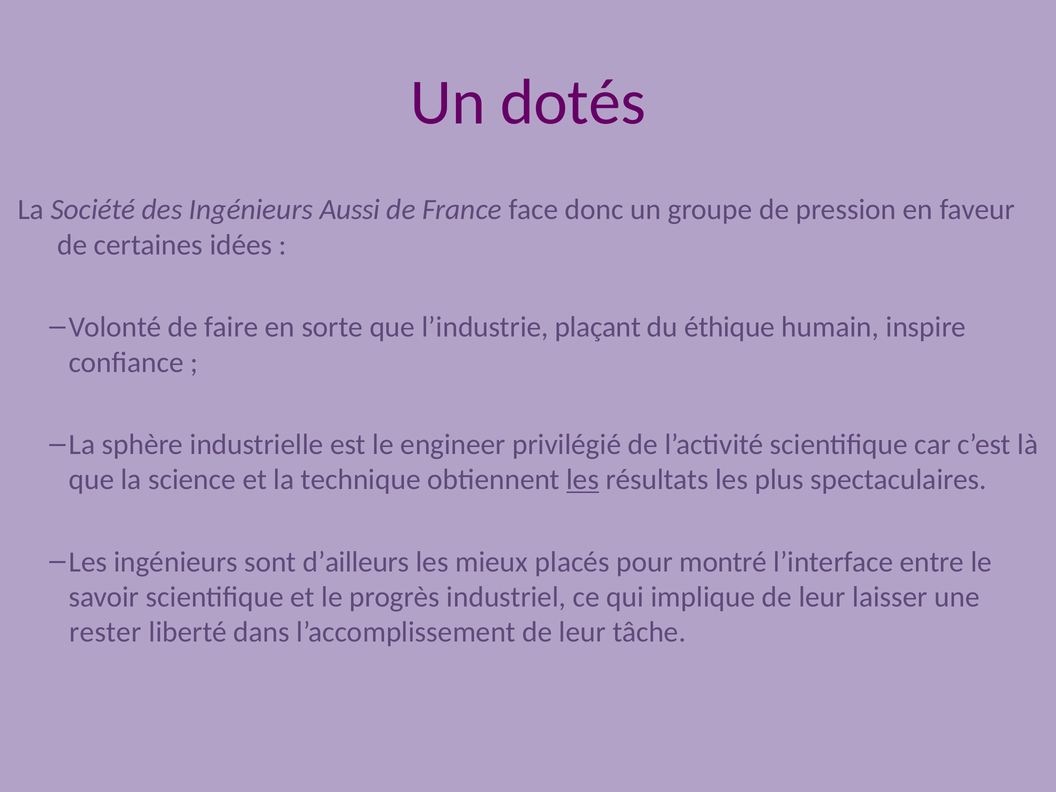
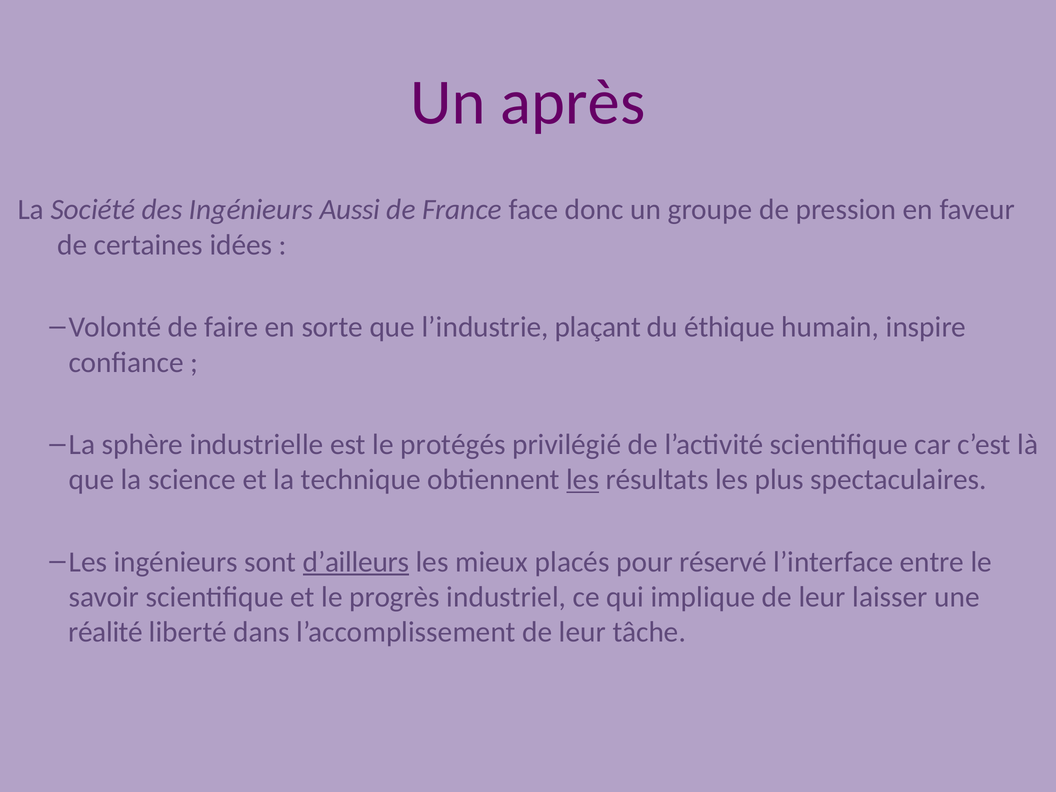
dotés: dotés -> après (573, 102)
engineer: engineer -> protégés (453, 444)
d’ailleurs underline: none -> present (356, 562)
montré: montré -> réservé (723, 562)
rester: rester -> réalité (106, 632)
